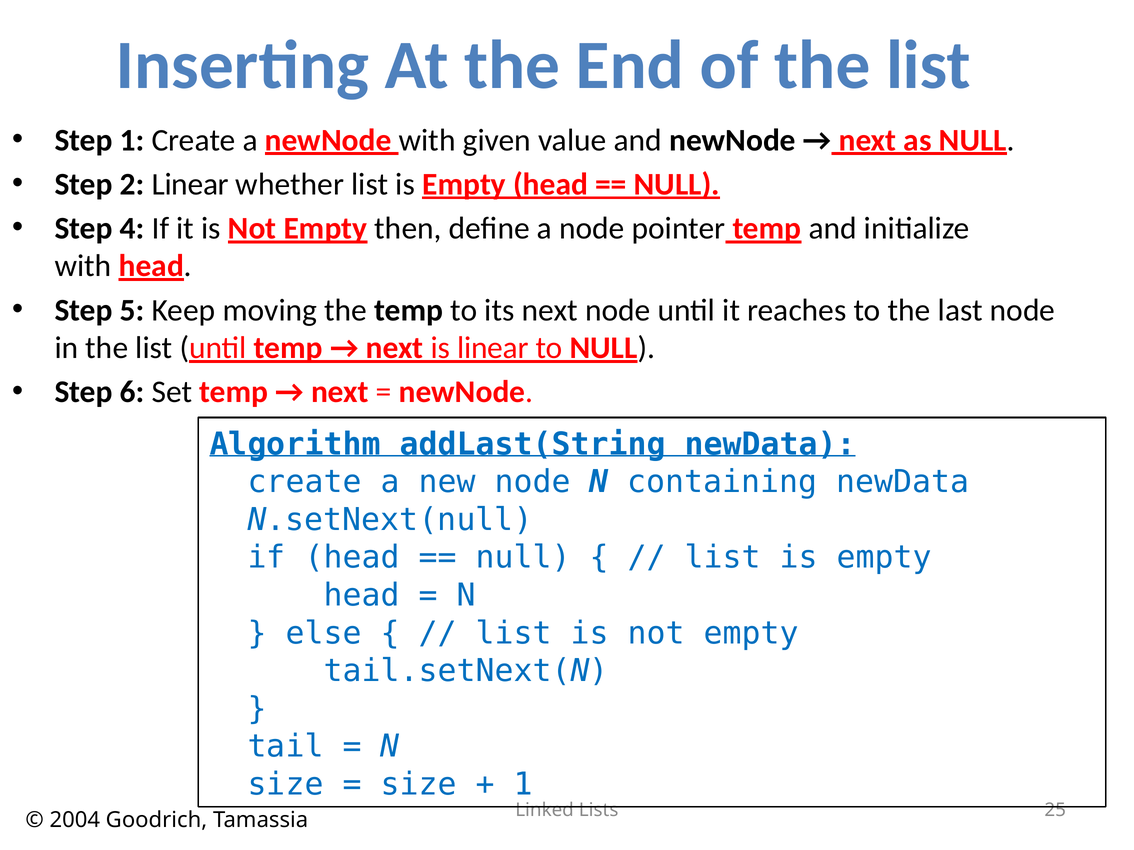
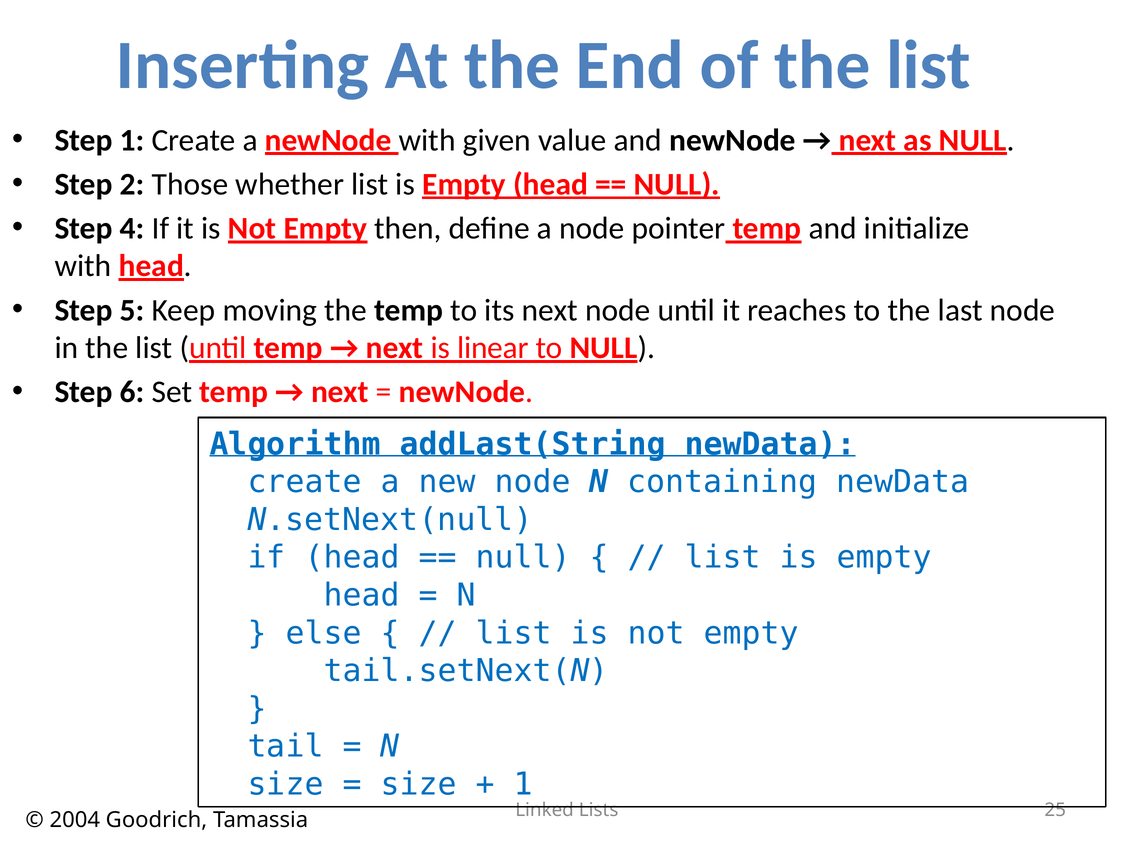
2 Linear: Linear -> Those (190, 184)
